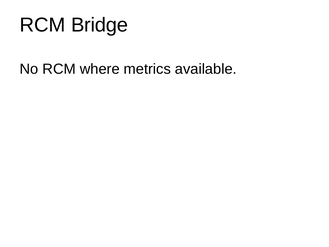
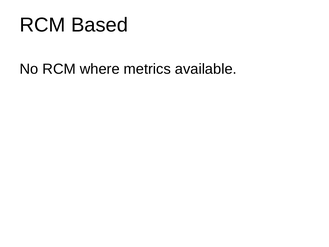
Bridge: Bridge -> Based (99, 25)
